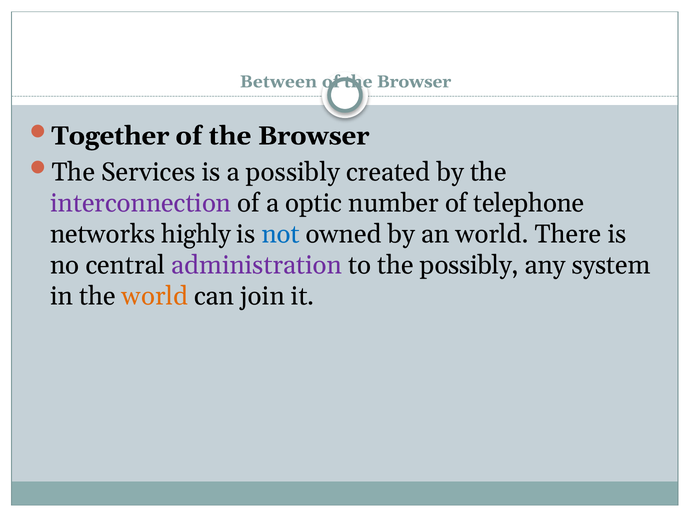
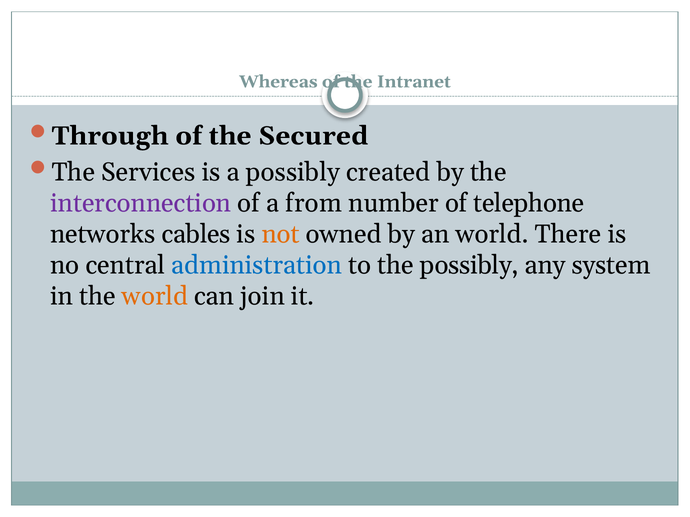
Between: Between -> Whereas (278, 82)
Browser: Browser -> Intranet (414, 82)
Together: Together -> Through (110, 136)
Browser: Browser -> Secured (313, 136)
optic: optic -> from (314, 203)
highly: highly -> cables (196, 234)
not colour: blue -> orange (281, 234)
administration colour: purple -> blue (257, 265)
